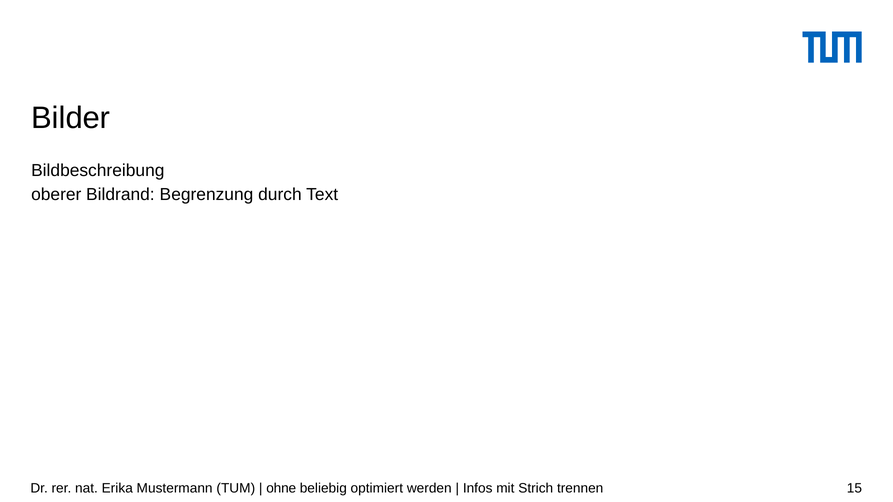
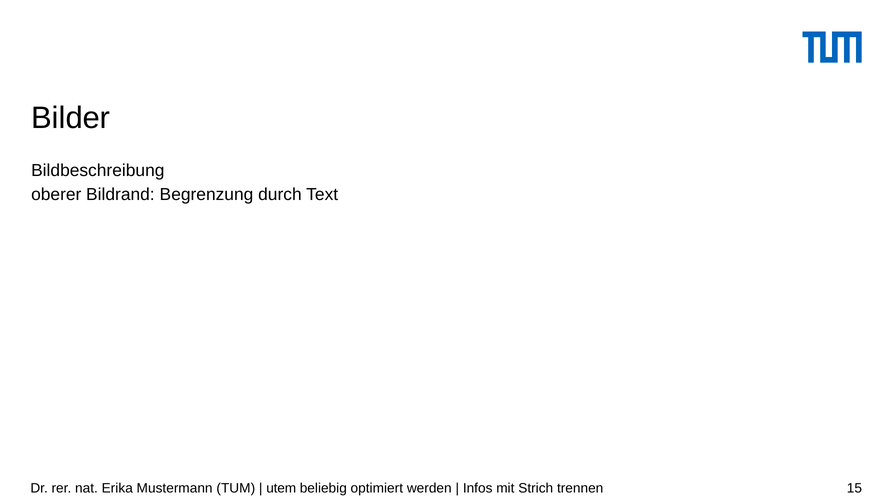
ohne: ohne -> utem (281, 488)
